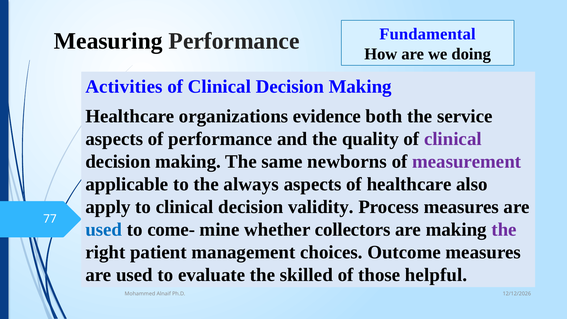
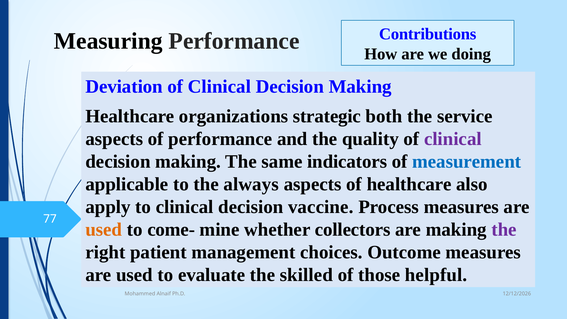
Fundamental: Fundamental -> Contributions (428, 34)
Activities: Activities -> Deviation (124, 86)
evidence: evidence -> strategic (327, 116)
newborns: newborns -> indicators (347, 162)
measurement colour: purple -> blue (467, 162)
validity: validity -> vaccine (321, 207)
used colour: blue -> orange (104, 230)
